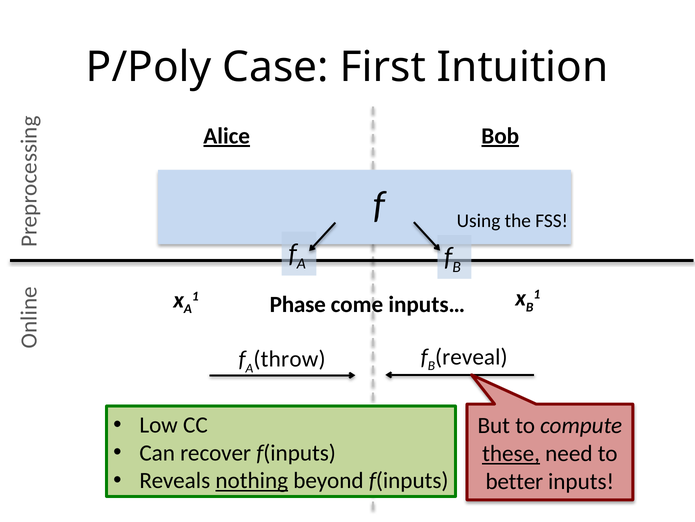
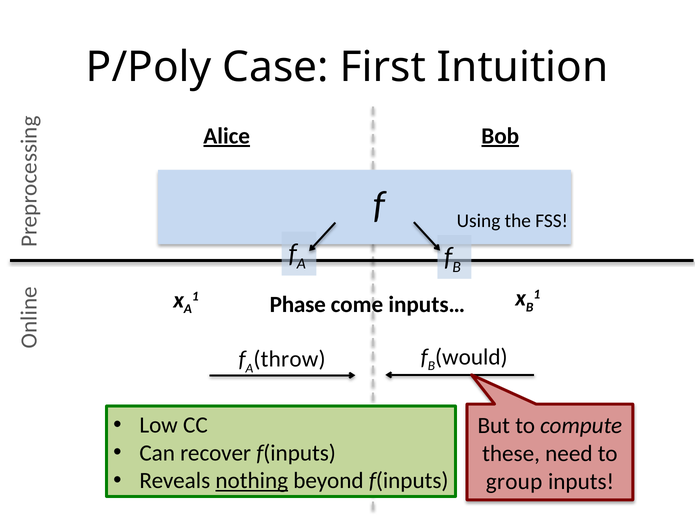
reveal: reveal -> would (471, 356)
these underline: present -> none (511, 453)
better: better -> group (514, 481)
